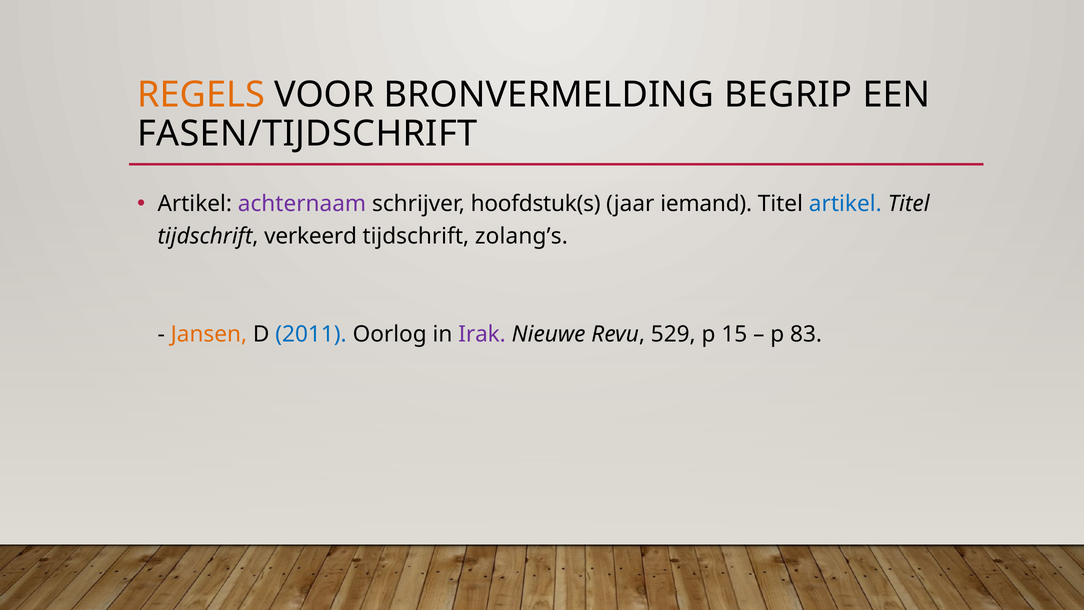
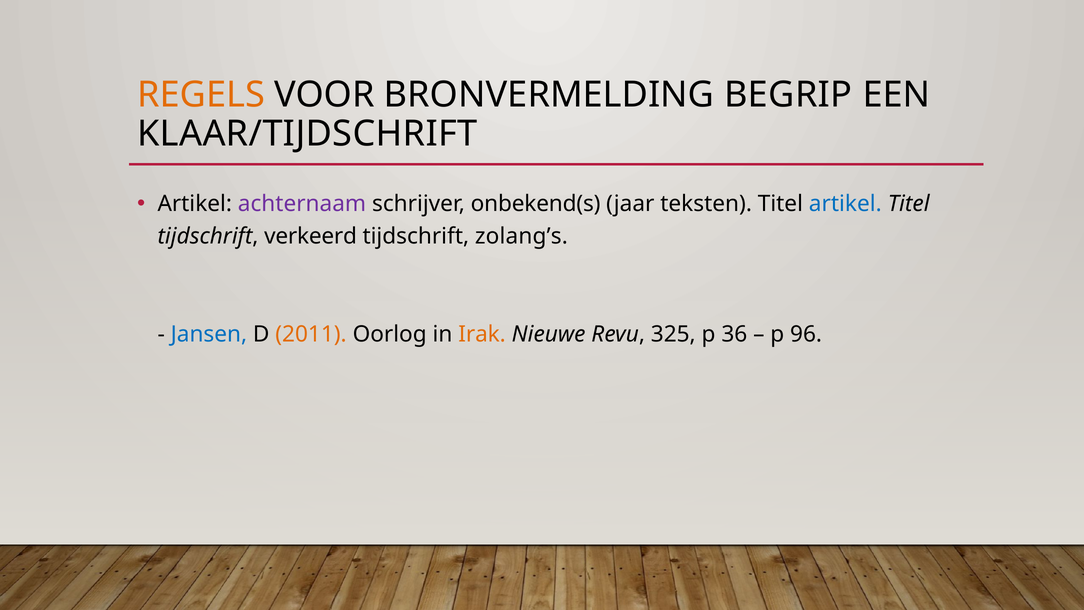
FASEN/TIJDSCHRIFT: FASEN/TIJDSCHRIFT -> KLAAR/TIJDSCHRIFT (307, 134)
hoofdstuk(s: hoofdstuk(s -> onbekend(s (536, 204)
iemand: iemand -> teksten (706, 204)
Jansen colour: orange -> blue (209, 334)
2011 colour: blue -> orange (311, 334)
Irak colour: purple -> orange (482, 334)
529: 529 -> 325 (673, 334)
15: 15 -> 36 (734, 334)
83: 83 -> 96 (806, 334)
